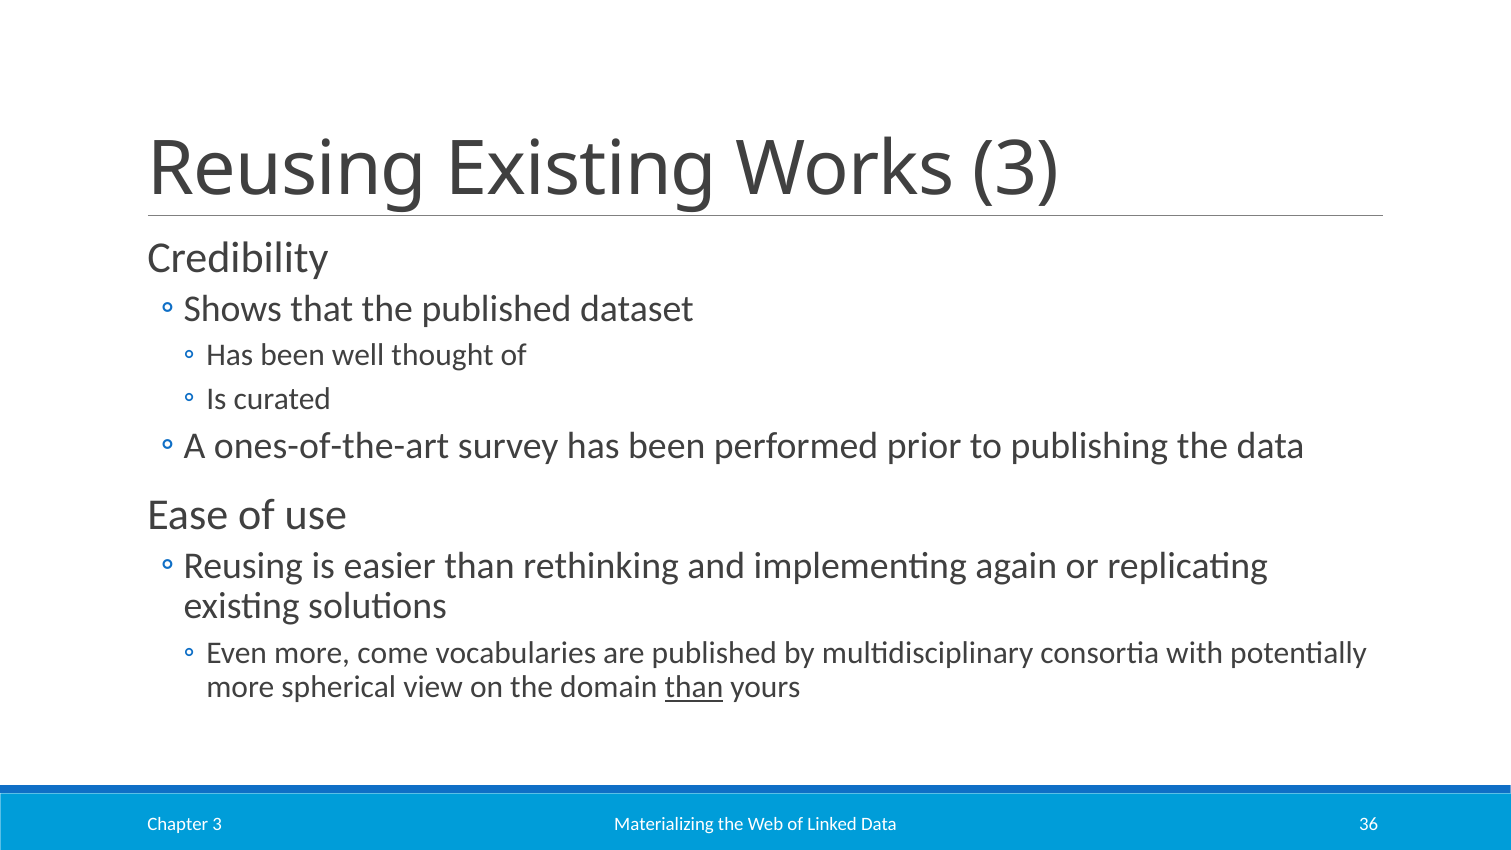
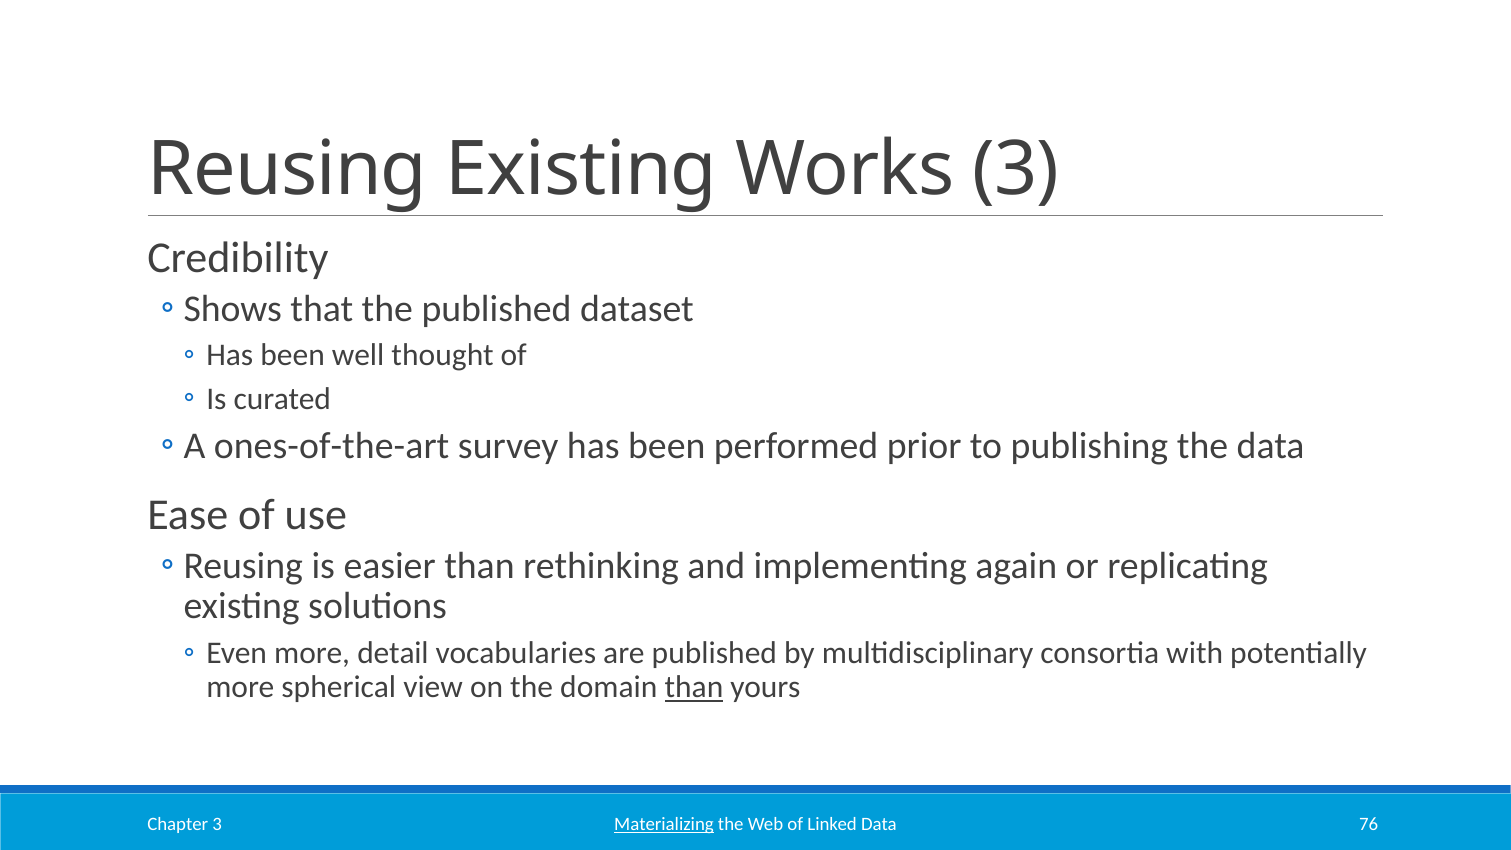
come: come -> detail (393, 653)
Materializing underline: none -> present (664, 824)
36: 36 -> 76 (1369, 824)
